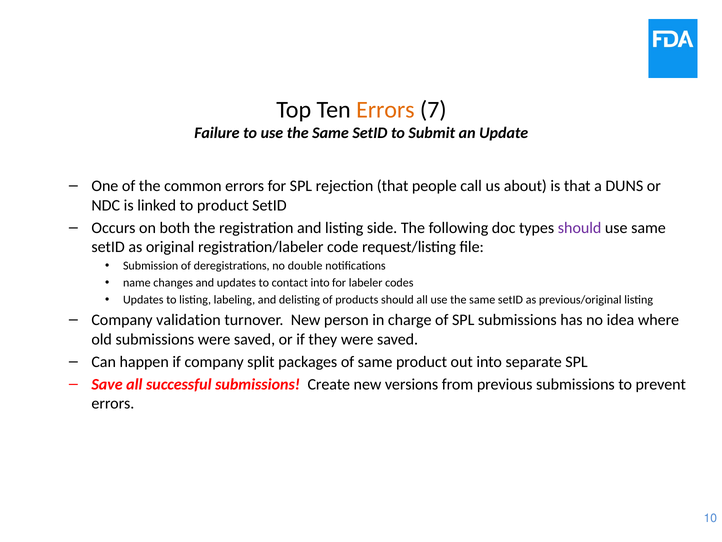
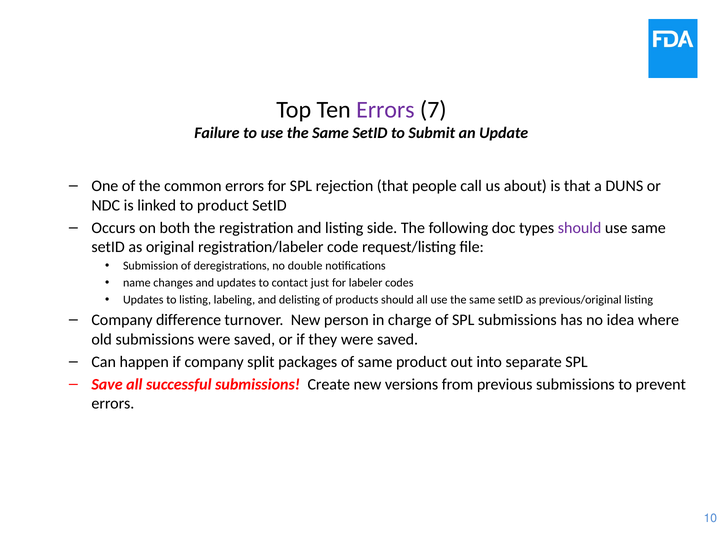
Errors colour: orange -> purple (385, 109)
contact into: into -> just (320, 283)
validation: validation -> difference (189, 320)
